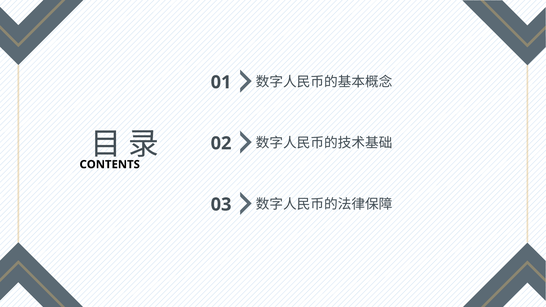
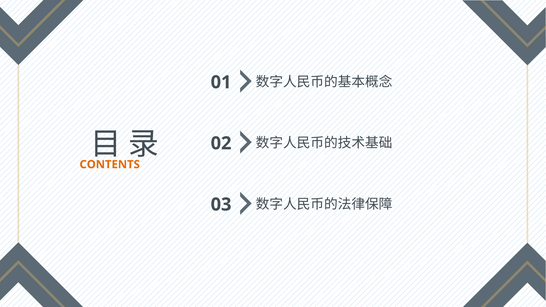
CONTENTS colour: black -> orange (110, 165)
